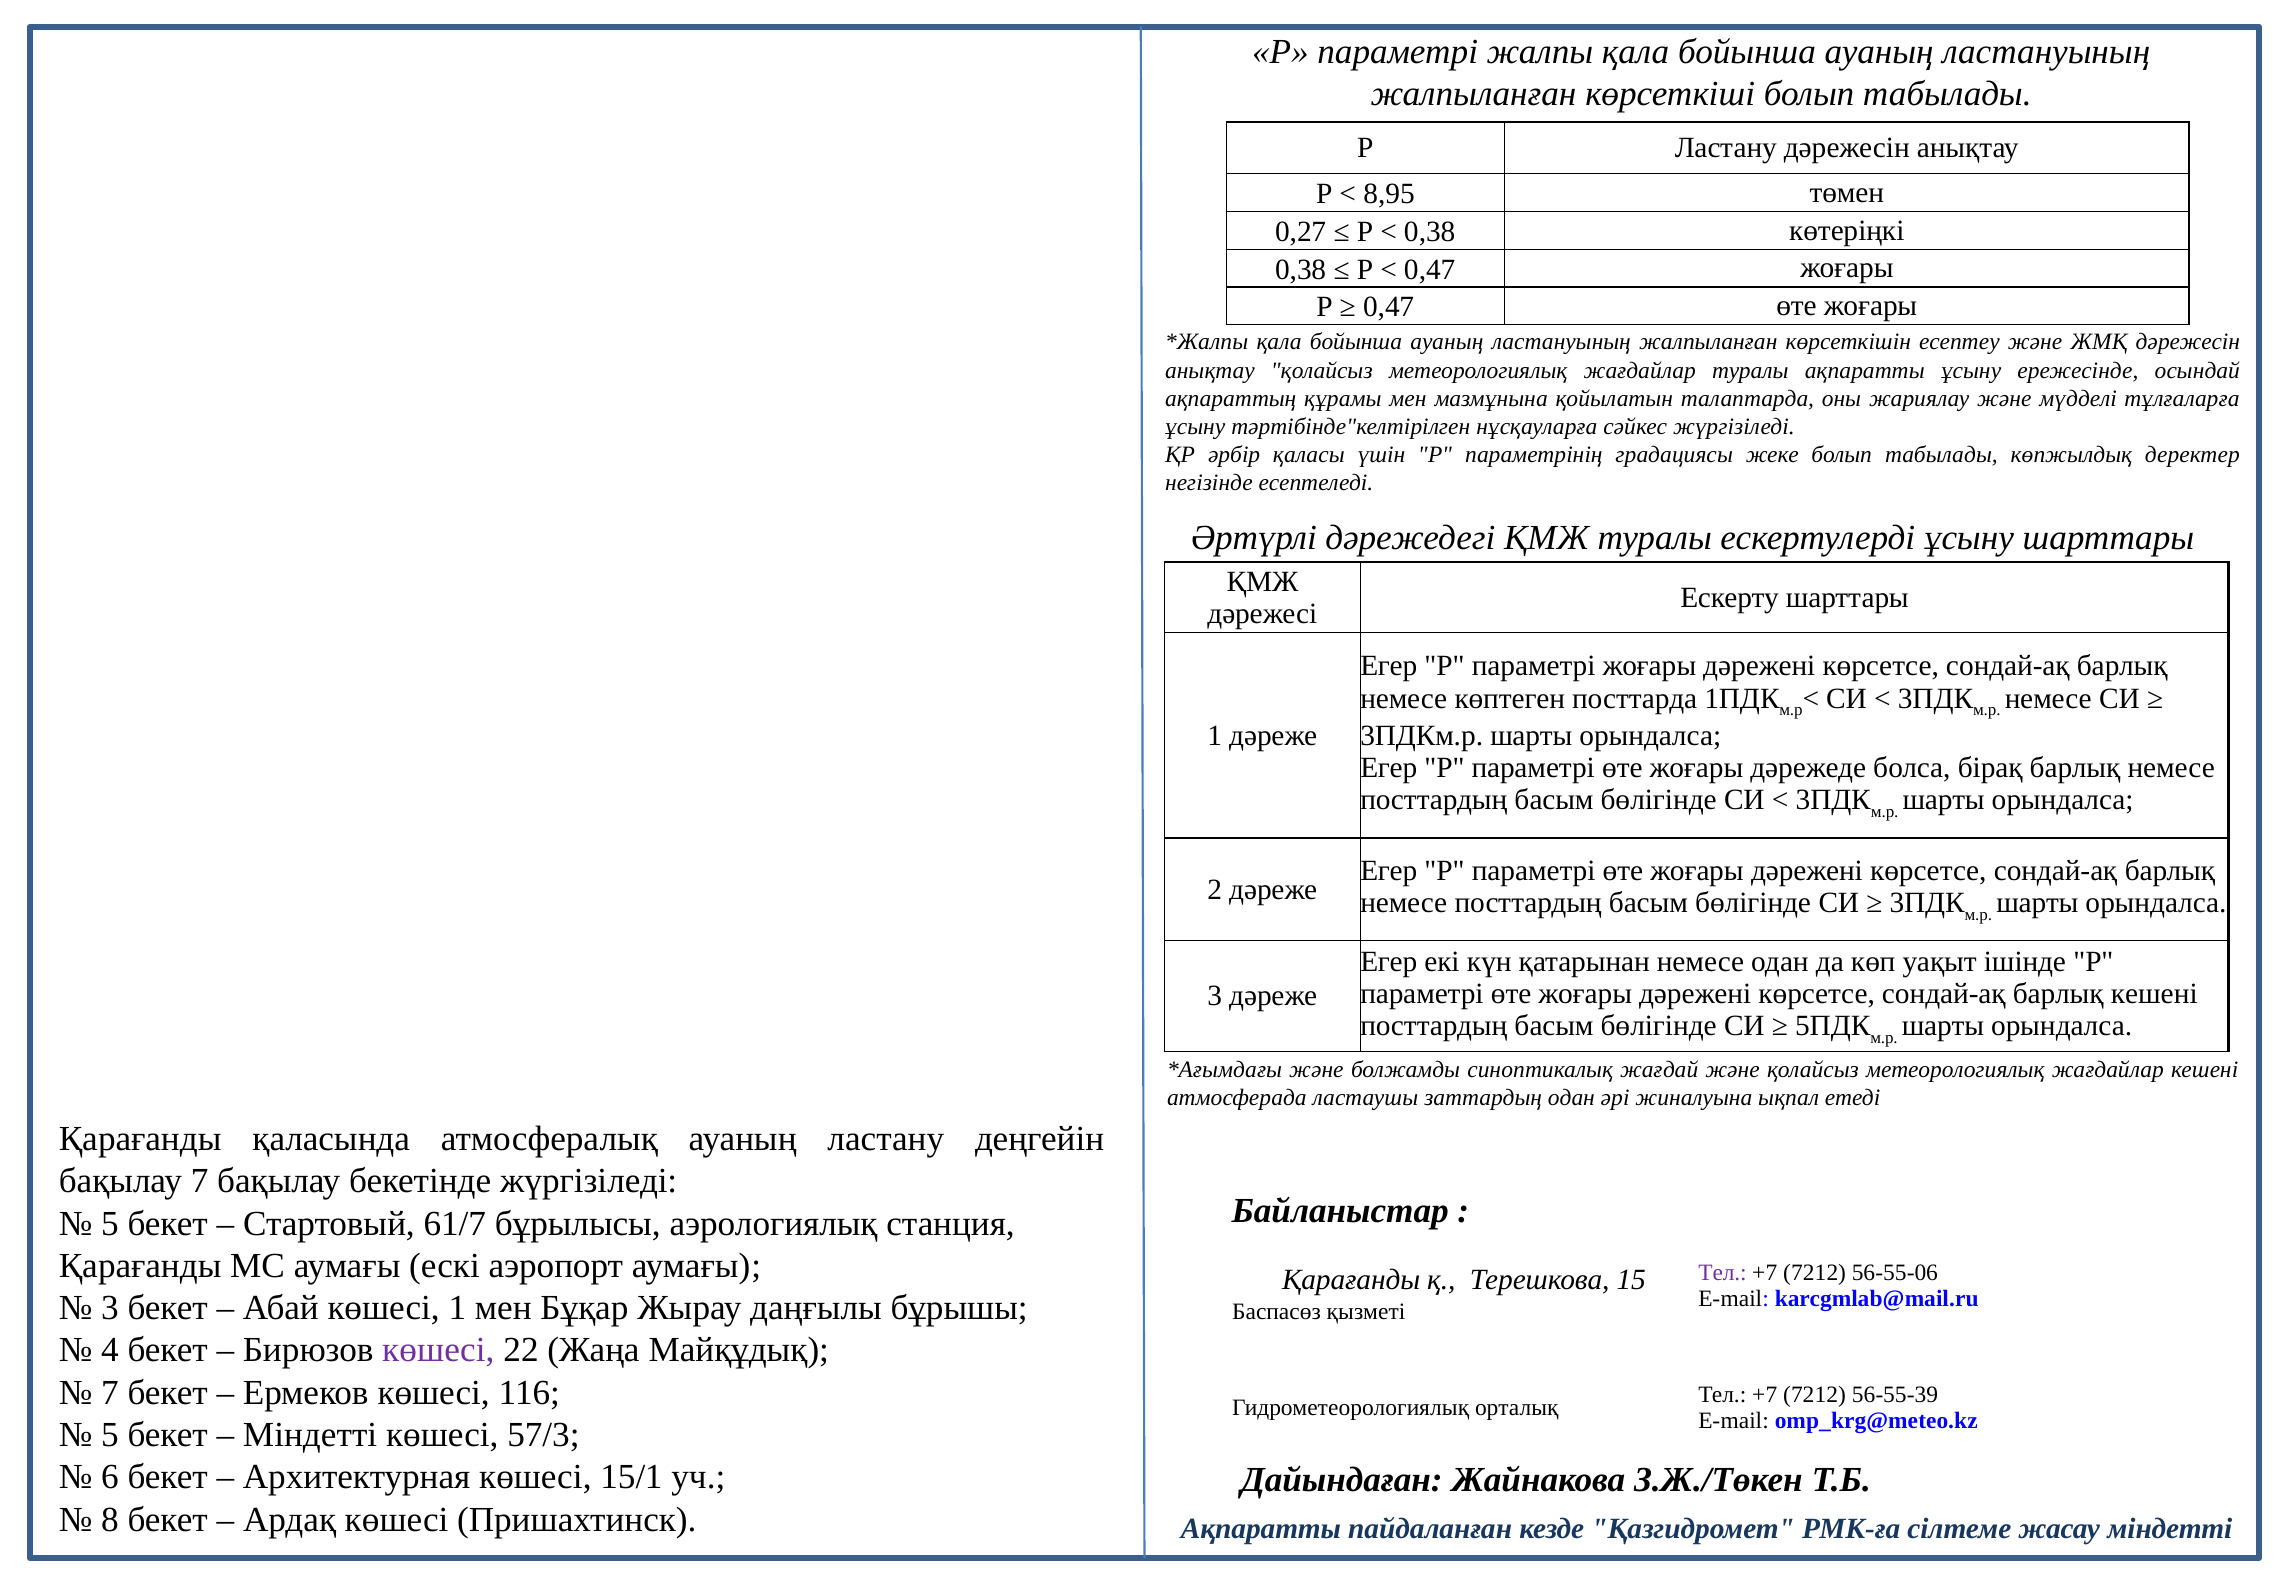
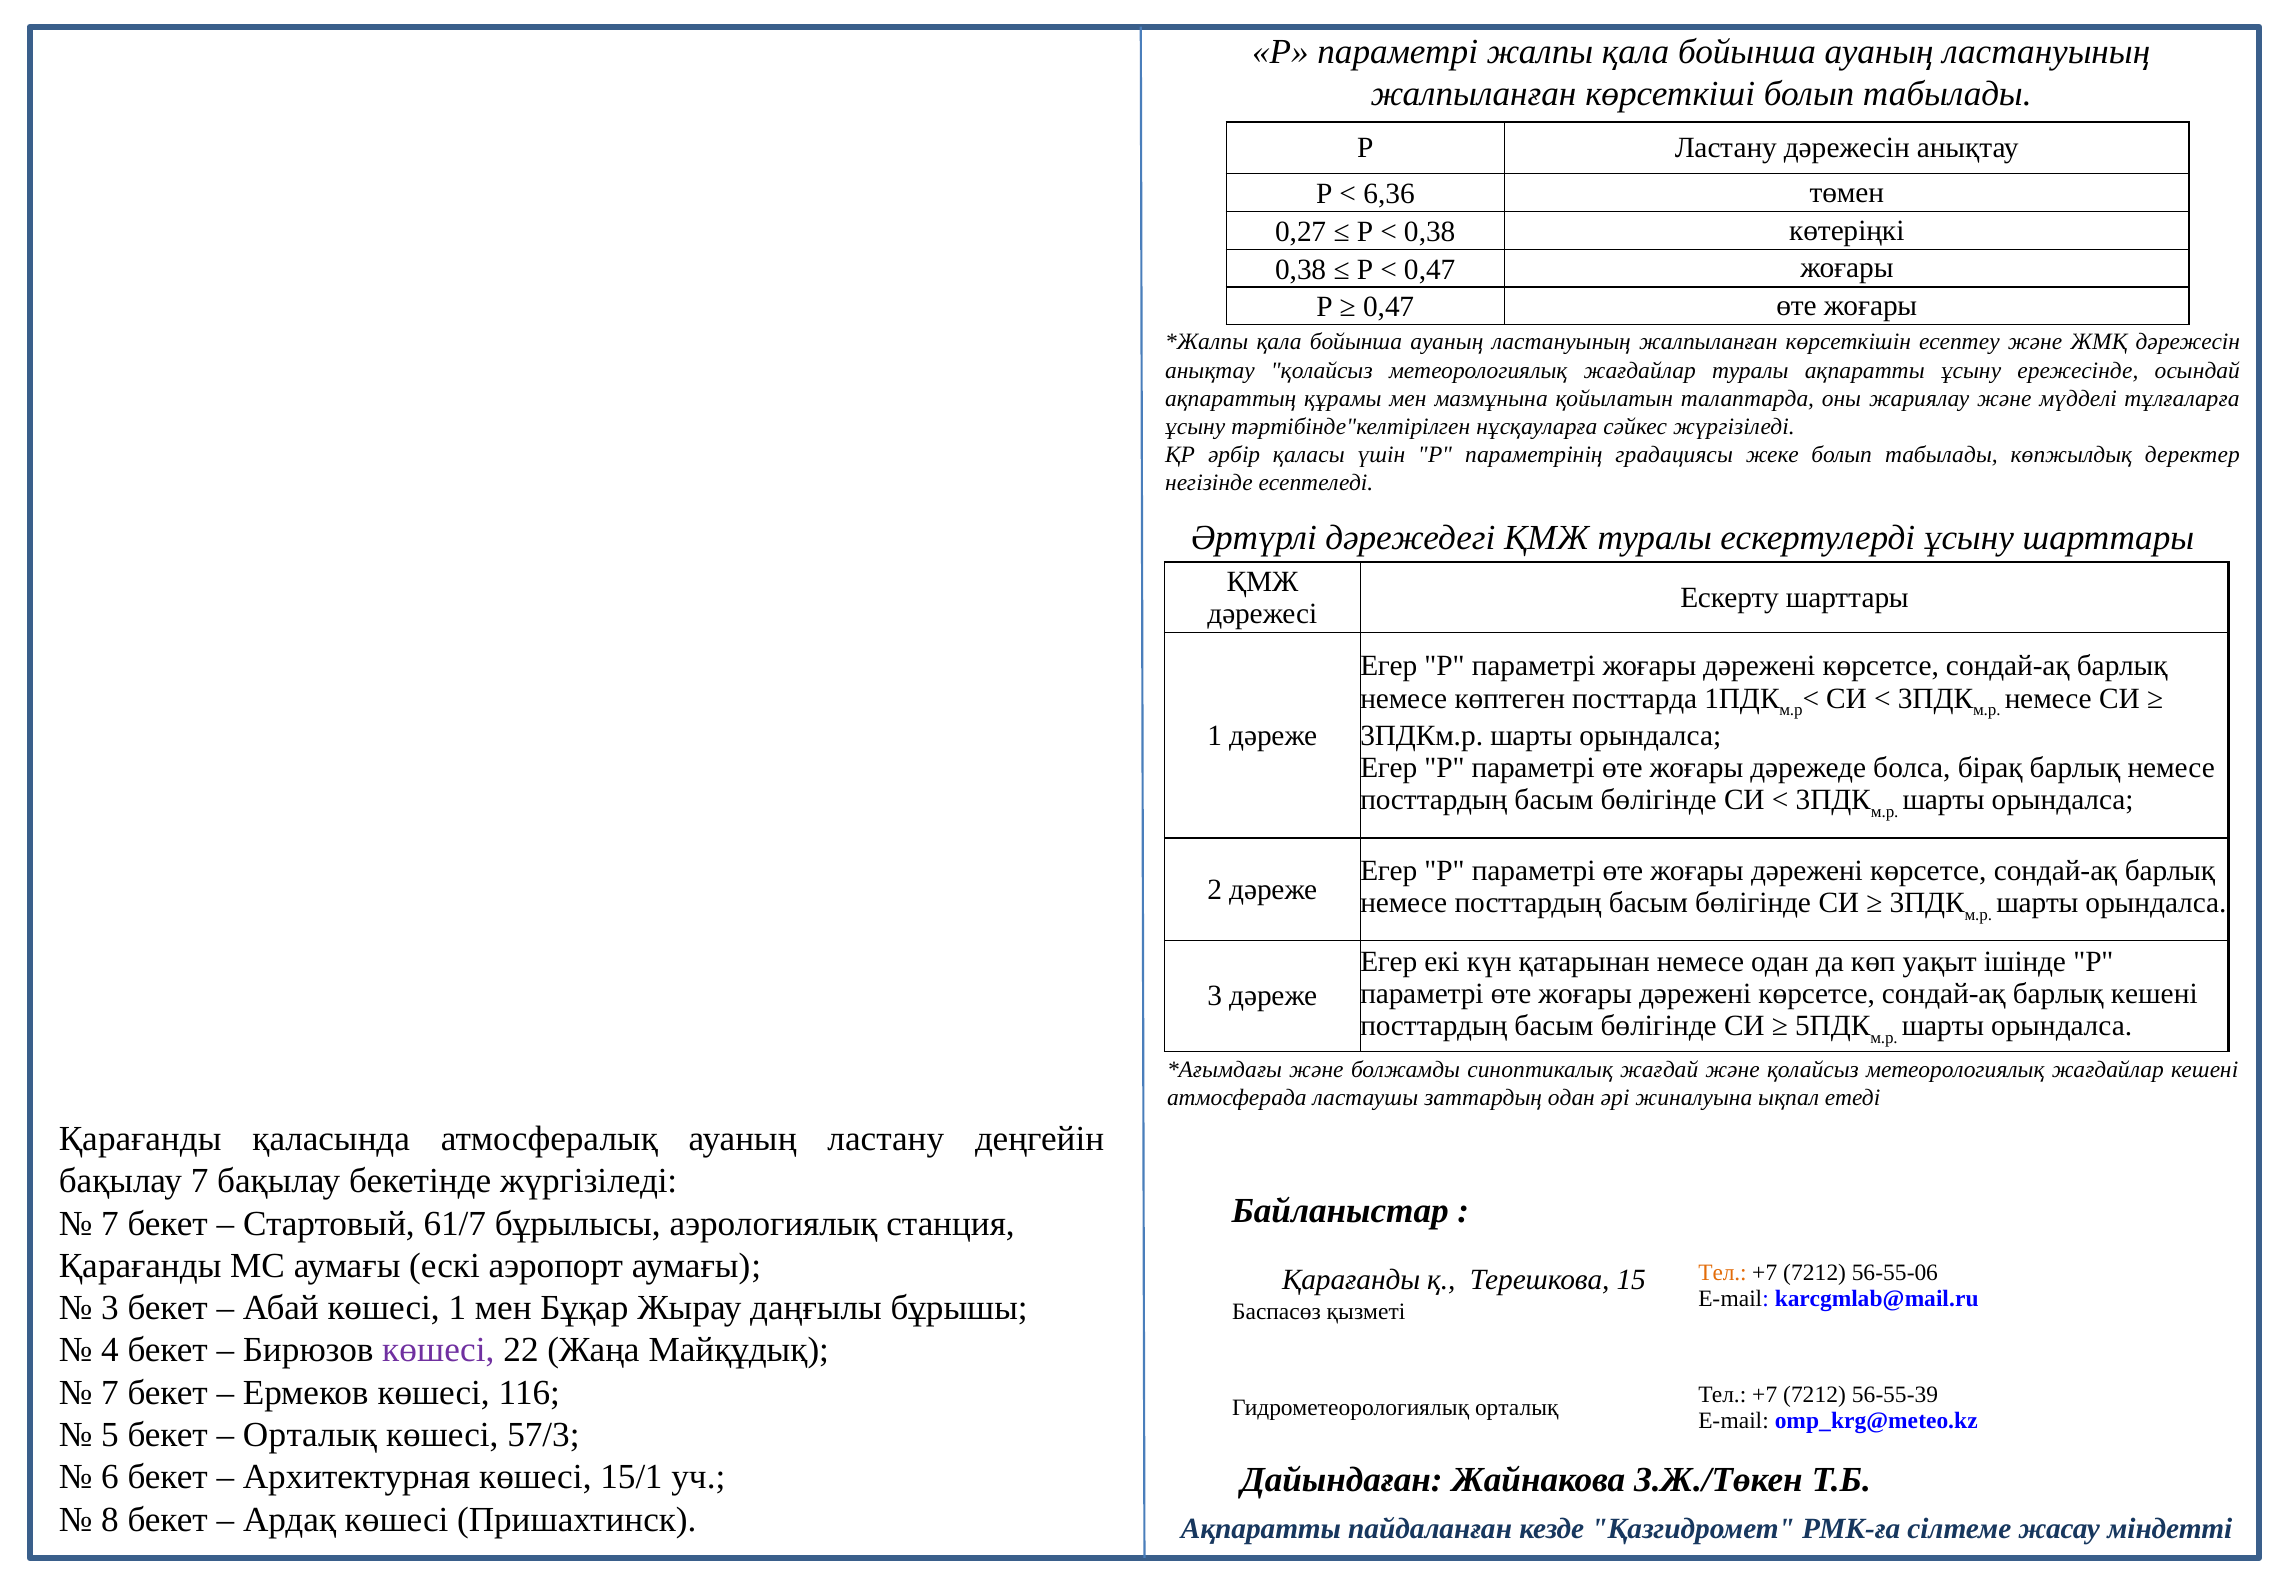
8,95: 8,95 -> 6,36 (1389, 194)
5: 5 -> 7 (110, 1223)
Тел colour: purple -> orange (1722, 1272)
Міндетті: Міндетті -> Орталық (310, 1435)
